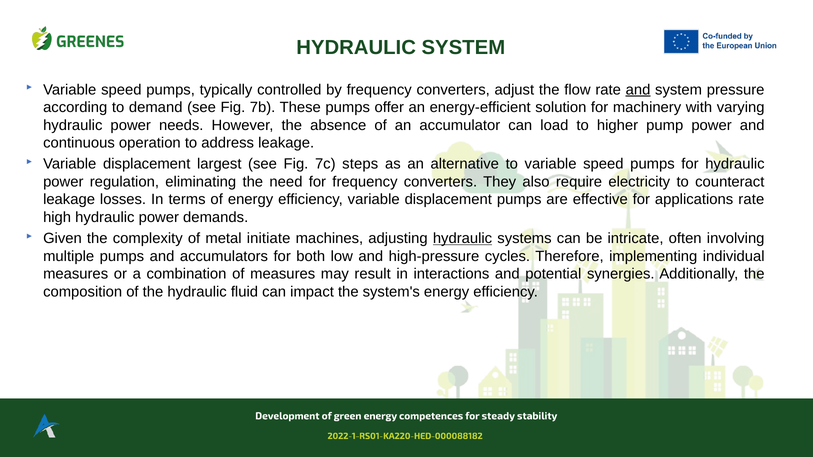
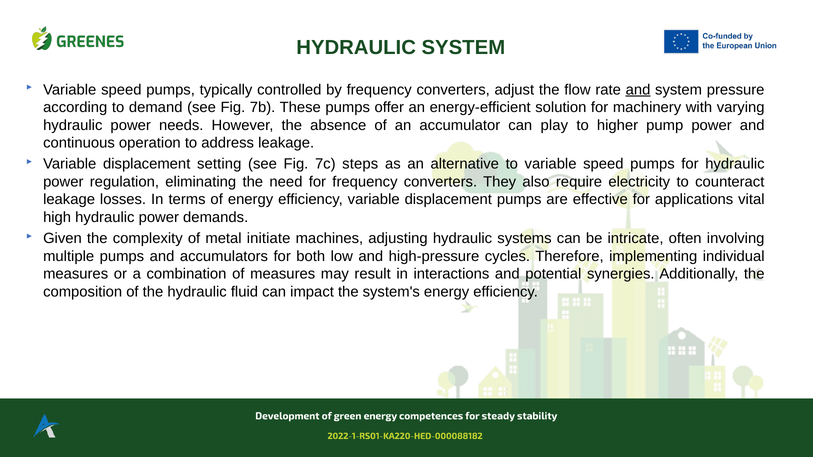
load: load -> play (554, 125)
largest: largest -> setting (219, 164)
applications rate: rate -> vital (751, 200)
hydraulic underline: present -> none (463, 239)
